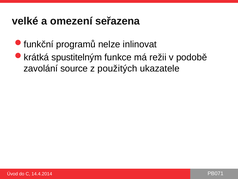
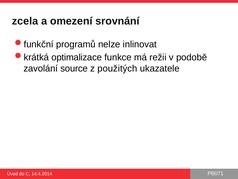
velké: velké -> zcela (25, 21)
seřazena: seřazena -> srovnání (117, 21)
spustitelným: spustitelným -> optimalizace (77, 57)
